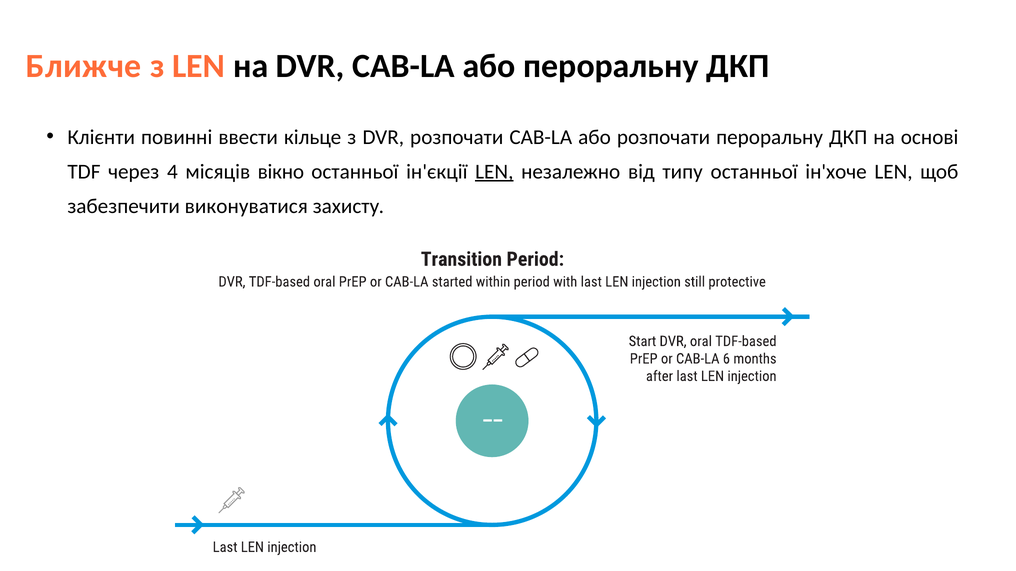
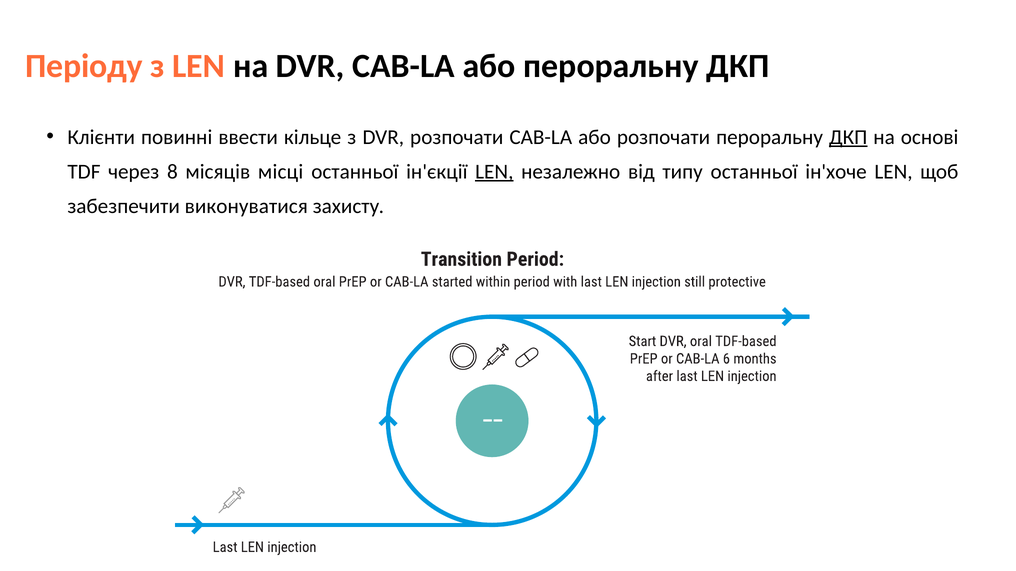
Ближче: Ближче -> Періоду (84, 66)
ДКП underline: none -> present (848, 137)
4: 4 -> 8 (172, 172)
вікно: вікно -> місці (281, 172)
